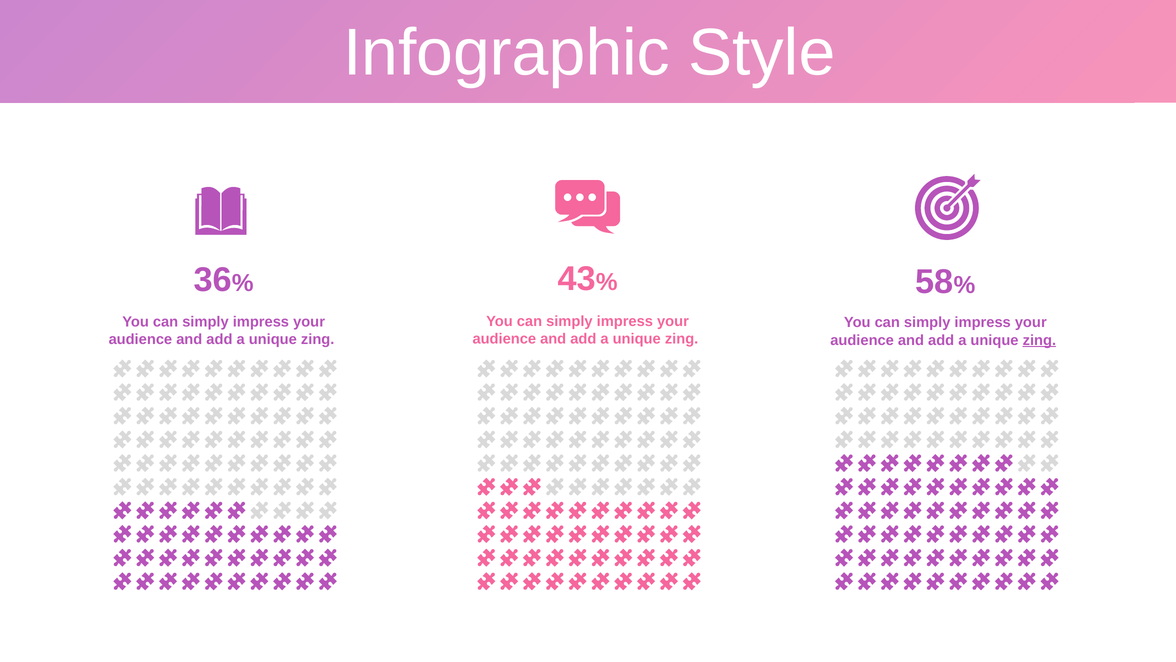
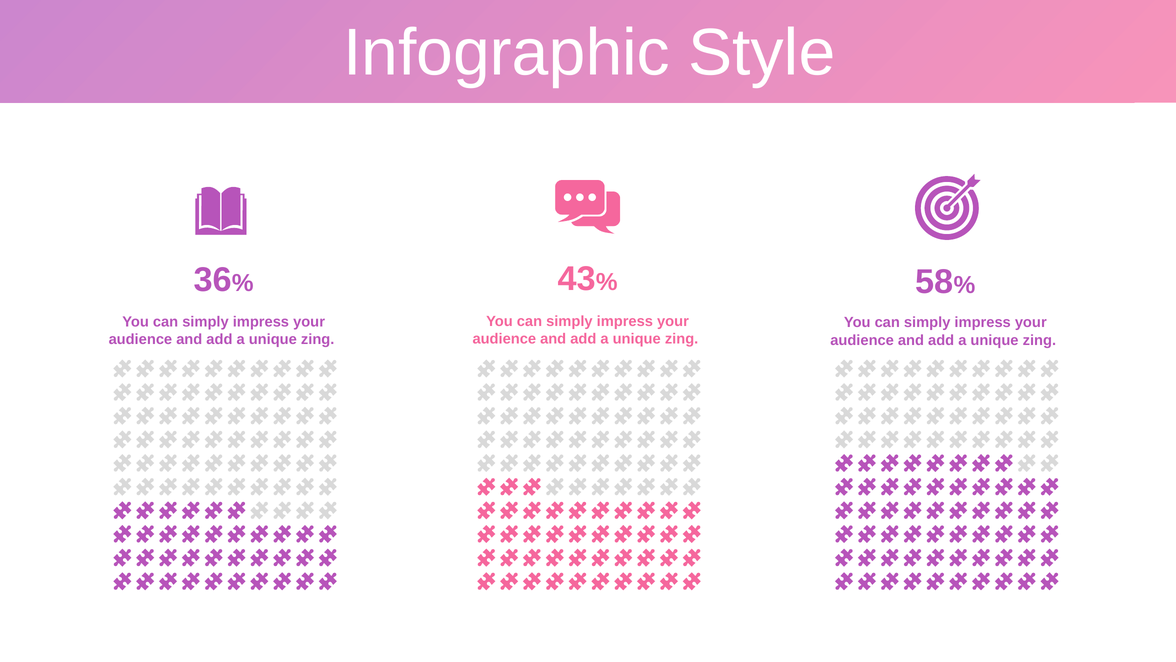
zing underline: present -> none (1039, 340)
